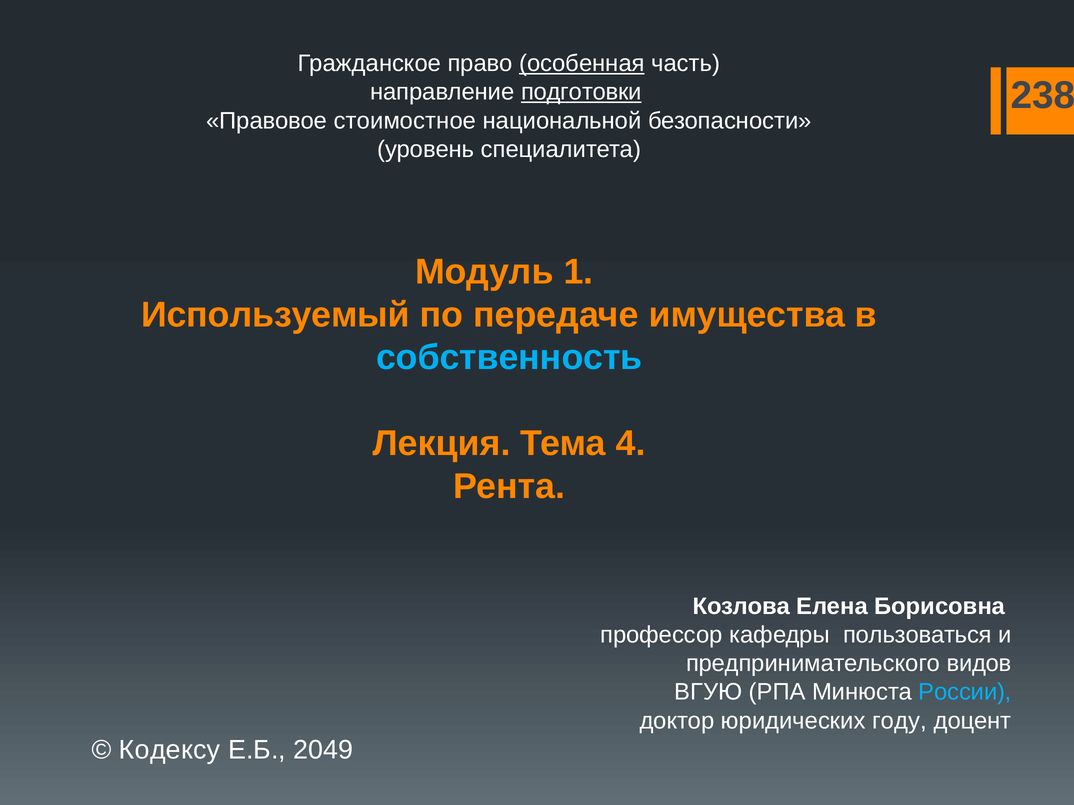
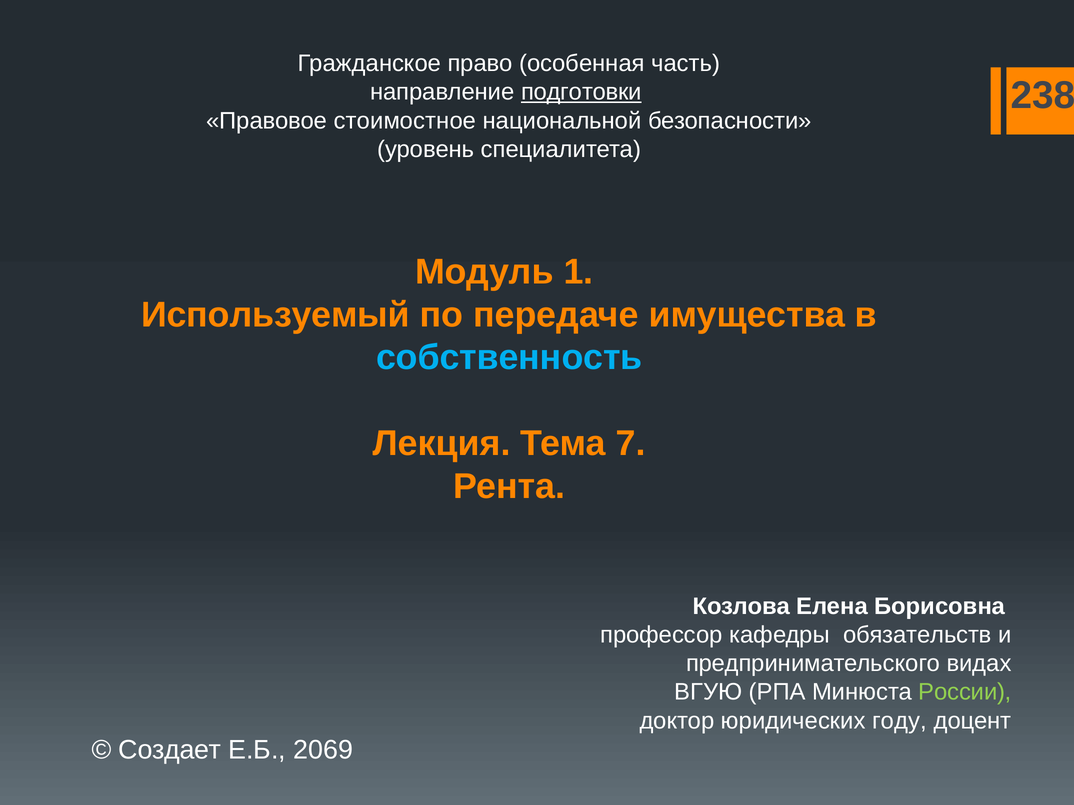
особенная underline: present -> none (582, 64)
4: 4 -> 7 (631, 444)
пользоваться: пользоваться -> обязательств (917, 635)
видов: видов -> видах (979, 664)
России colour: light blue -> light green (965, 693)
Кодексу: Кодексу -> Создает (170, 750)
2049: 2049 -> 2069 (323, 750)
